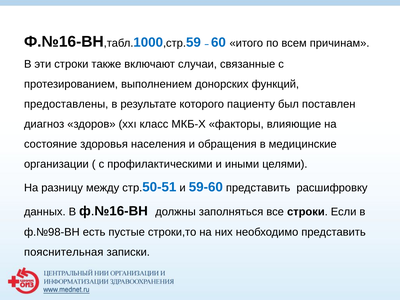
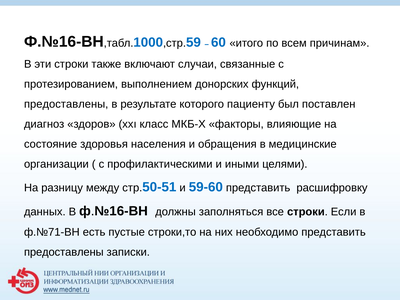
ф.№98-ВН: ф.№98-ВН -> ф.№71-ВН (52, 232)
пояснительная: пояснительная -> предоставлены (64, 252)
